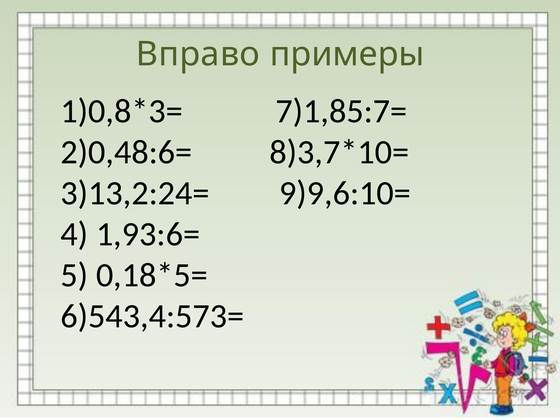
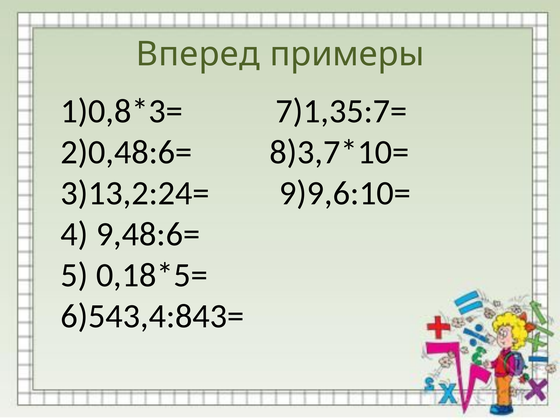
Вправо: Вправо -> Вперед (198, 54)
7)1,85:7=: 7)1,85:7= -> 7)1,35:7= (341, 111)
1,93:6=: 1,93:6= -> 9,48:6= (148, 234)
6)543,4:573=: 6)543,4:573= -> 6)543,4:843= (152, 316)
